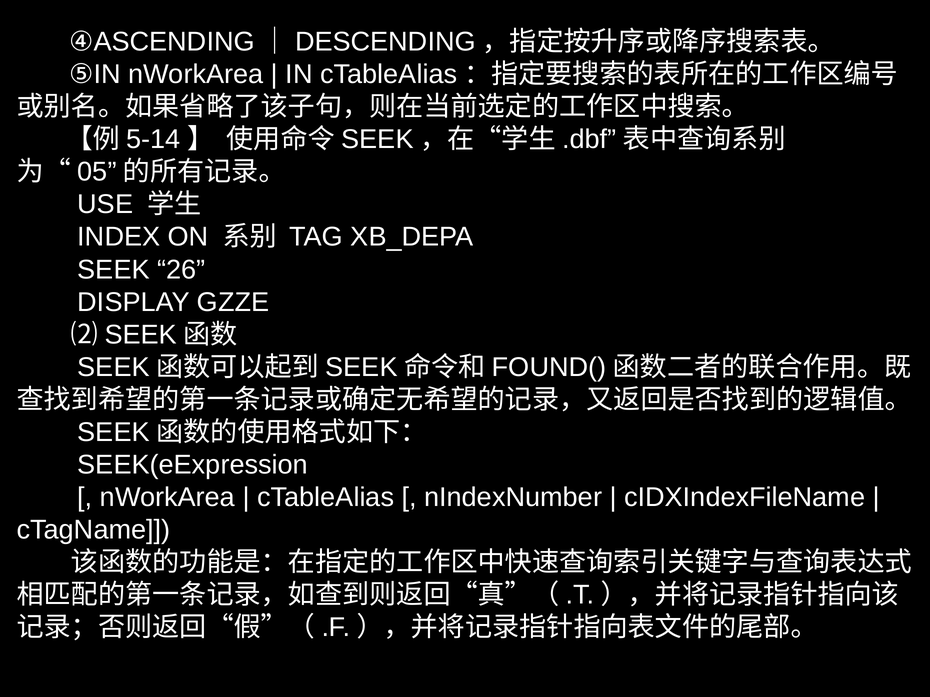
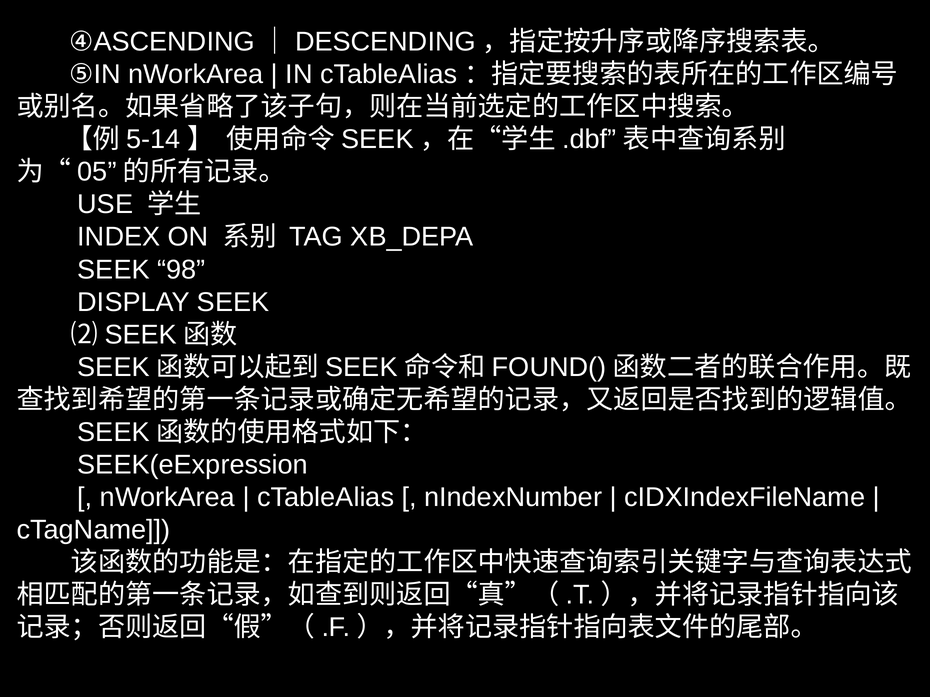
26: 26 -> 98 (181, 270)
DISPLAY GZZE: GZZE -> SEEK (233, 302)
